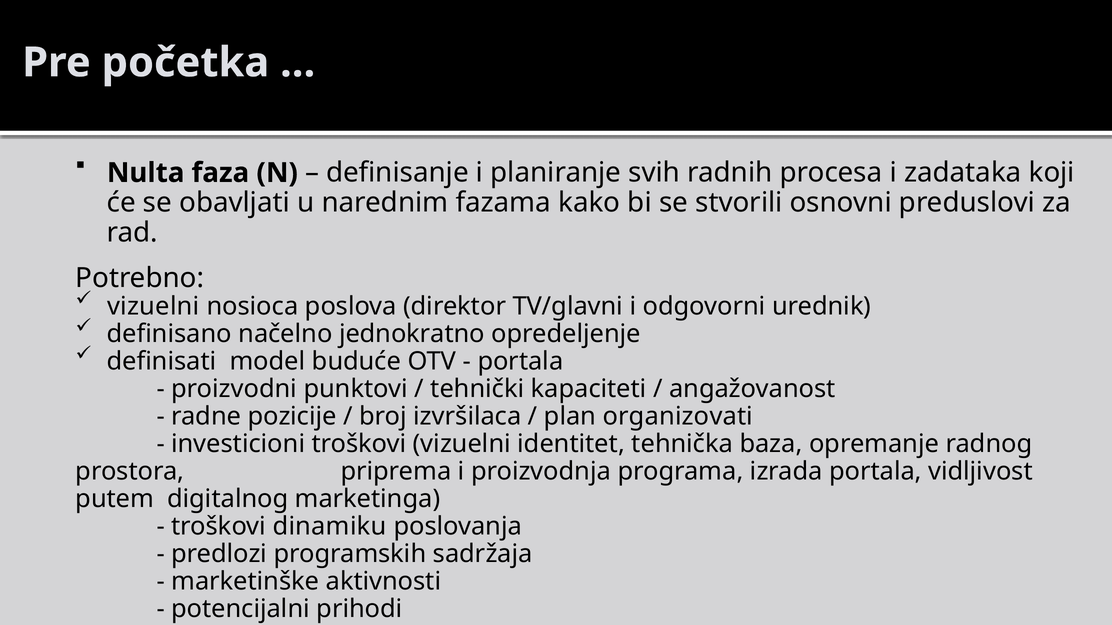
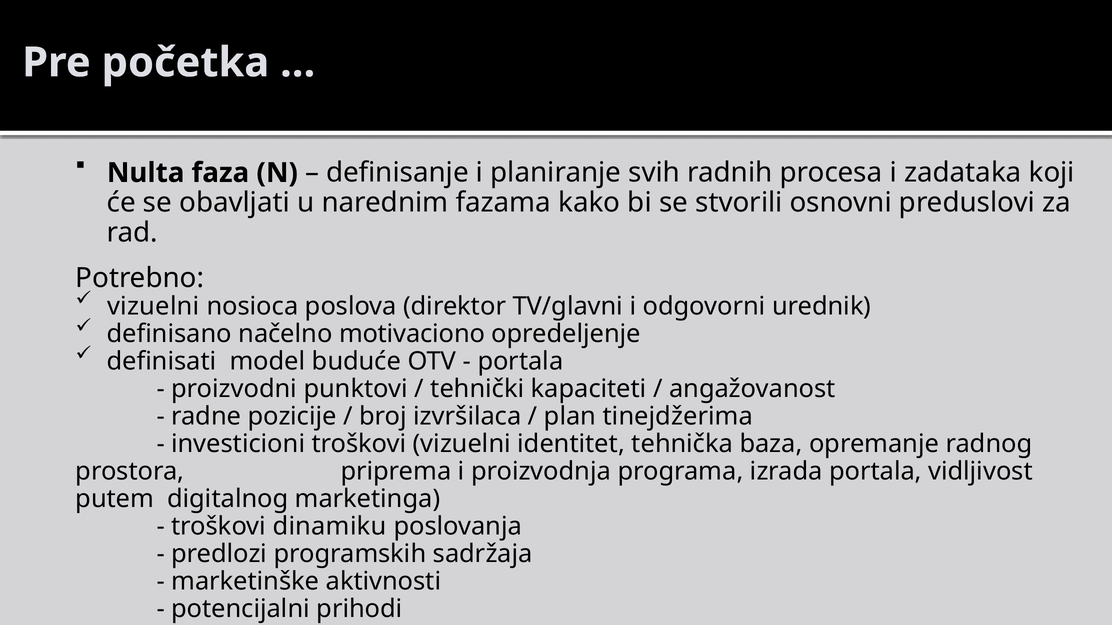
jednokratno: jednokratno -> motivaciono (412, 334)
organizovati: organizovati -> tinejdžerima (678, 417)
